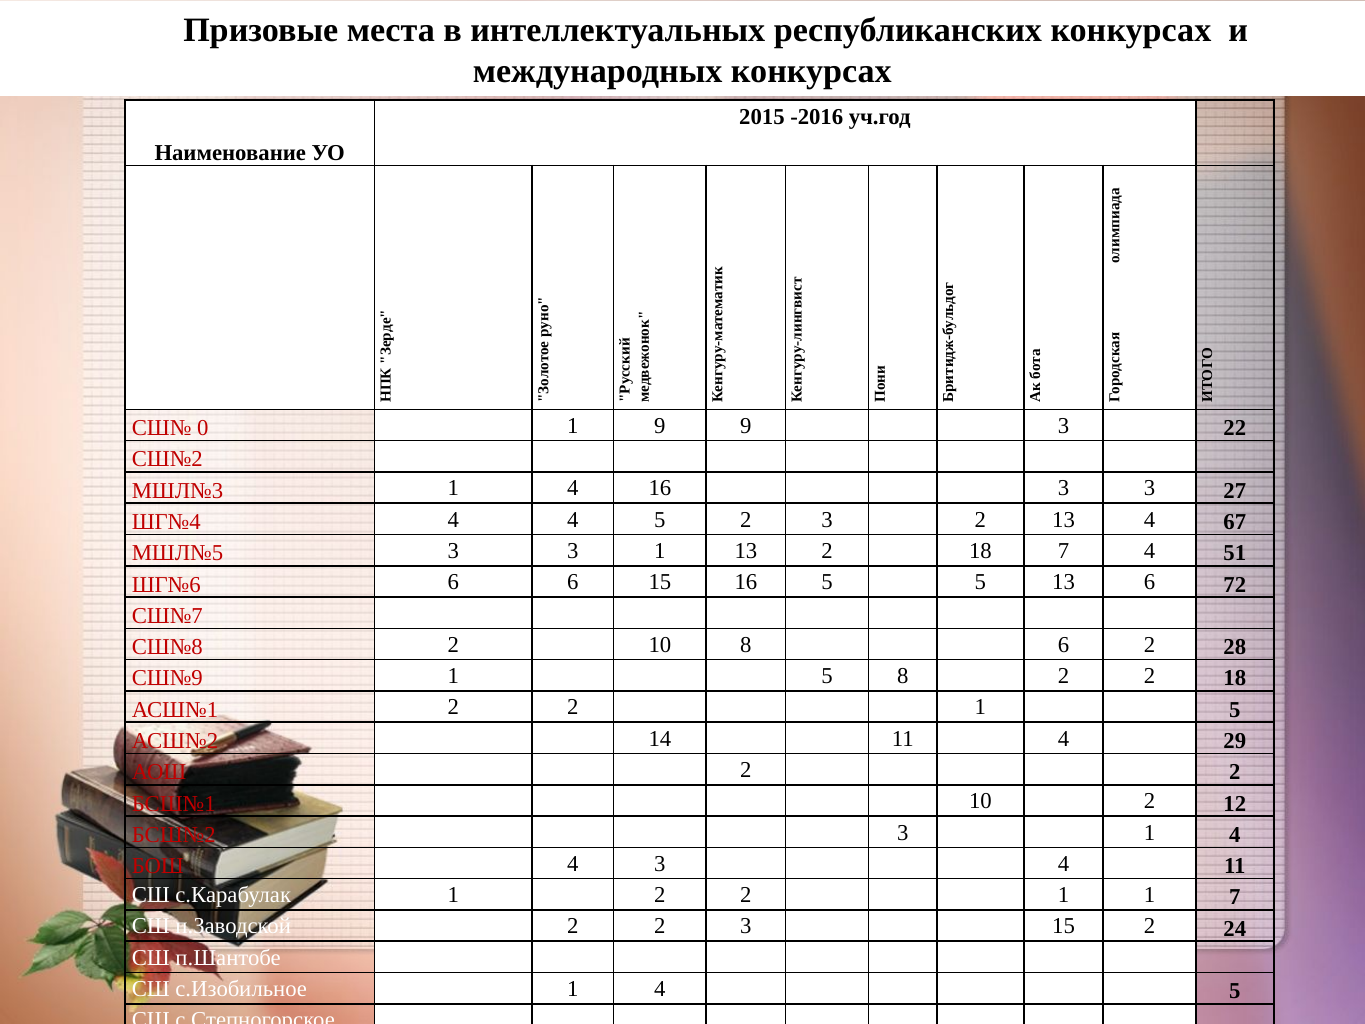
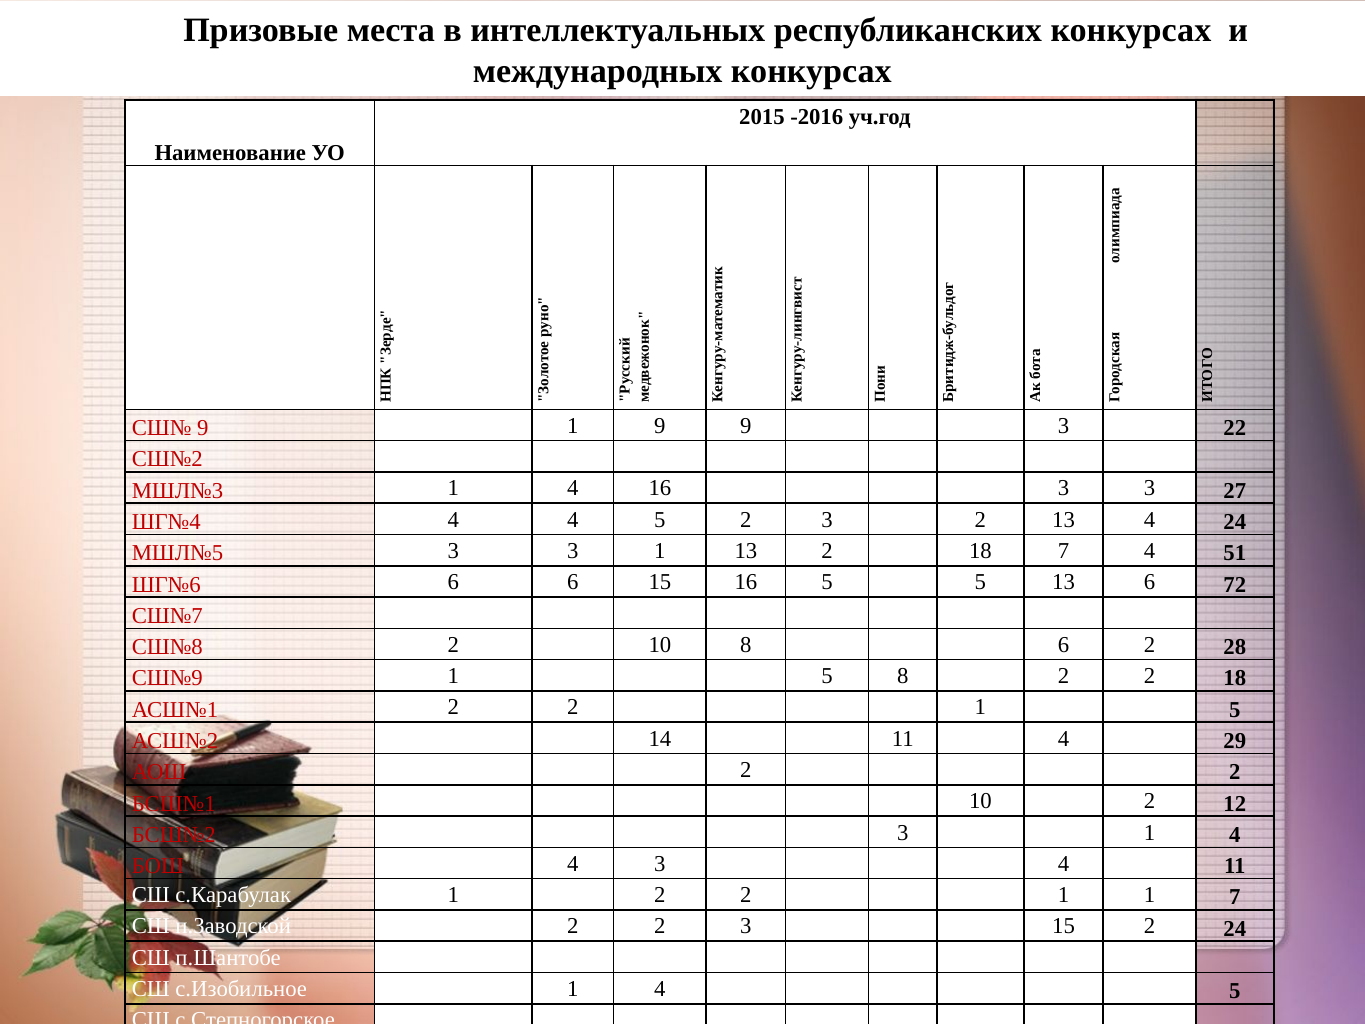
СШ№ 0: 0 -> 9 (203, 428)
4 67: 67 -> 24 (1235, 522)
